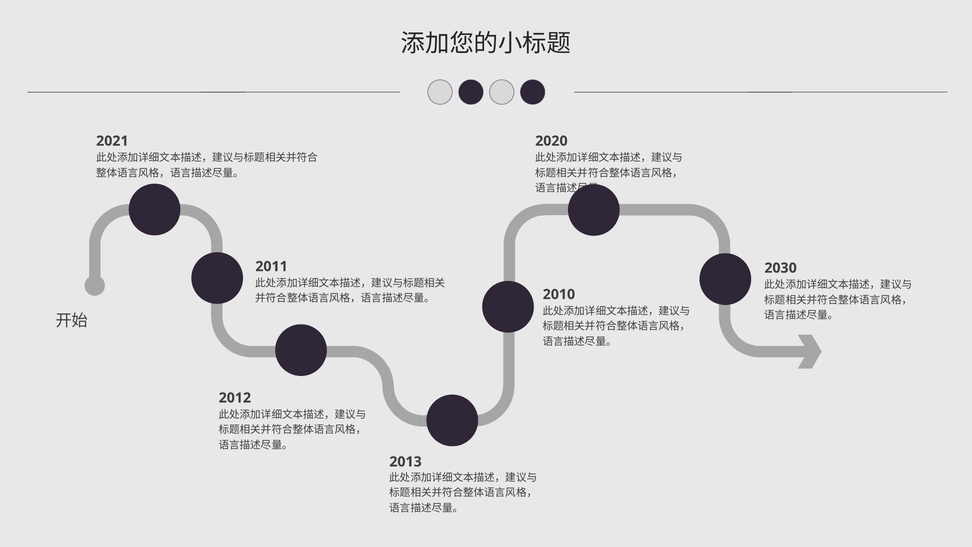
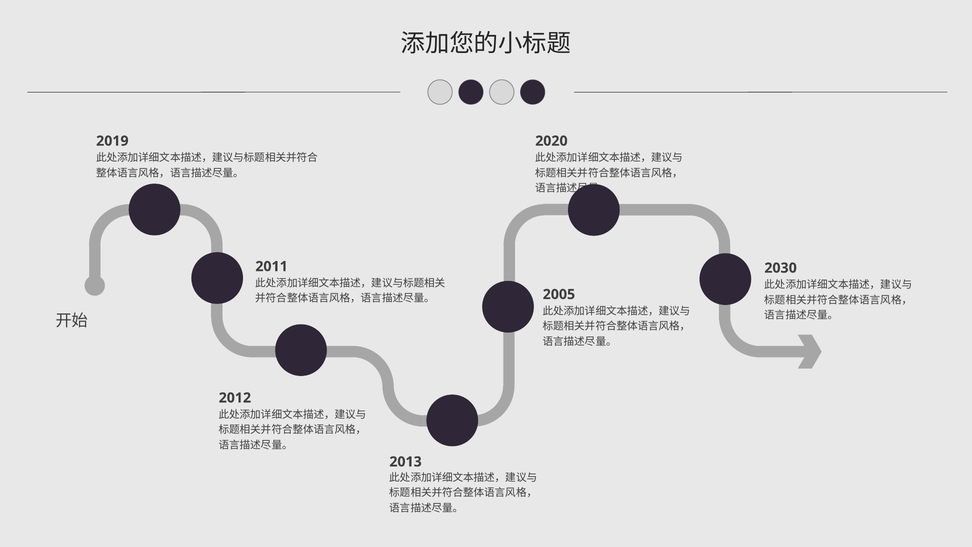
2021: 2021 -> 2019 (112, 141)
2010: 2010 -> 2005 (559, 294)
